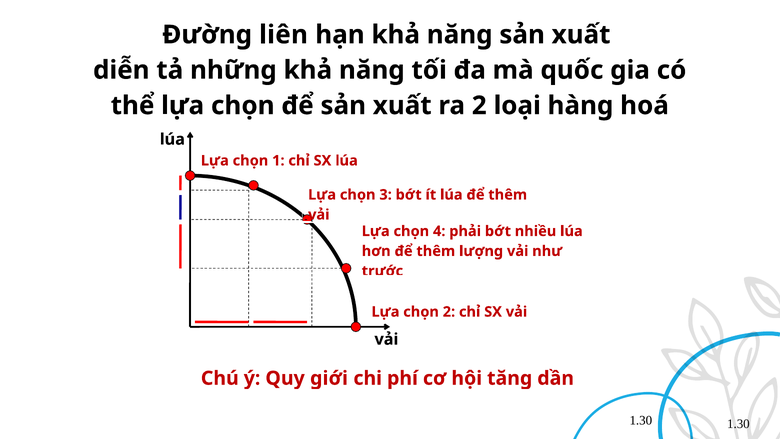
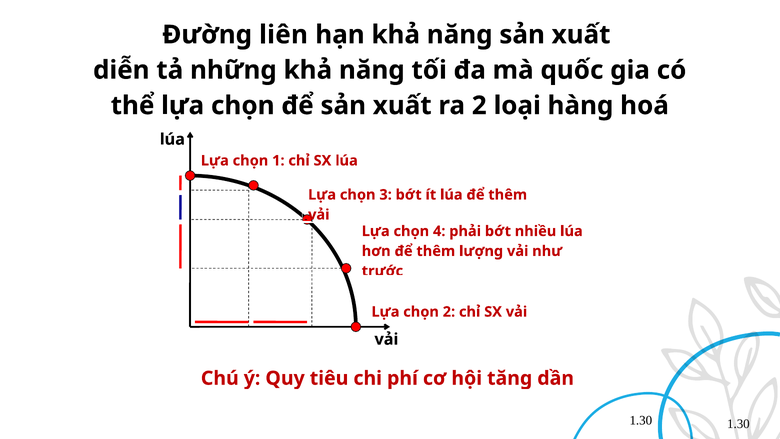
giới: giới -> tiêu (329, 378)
